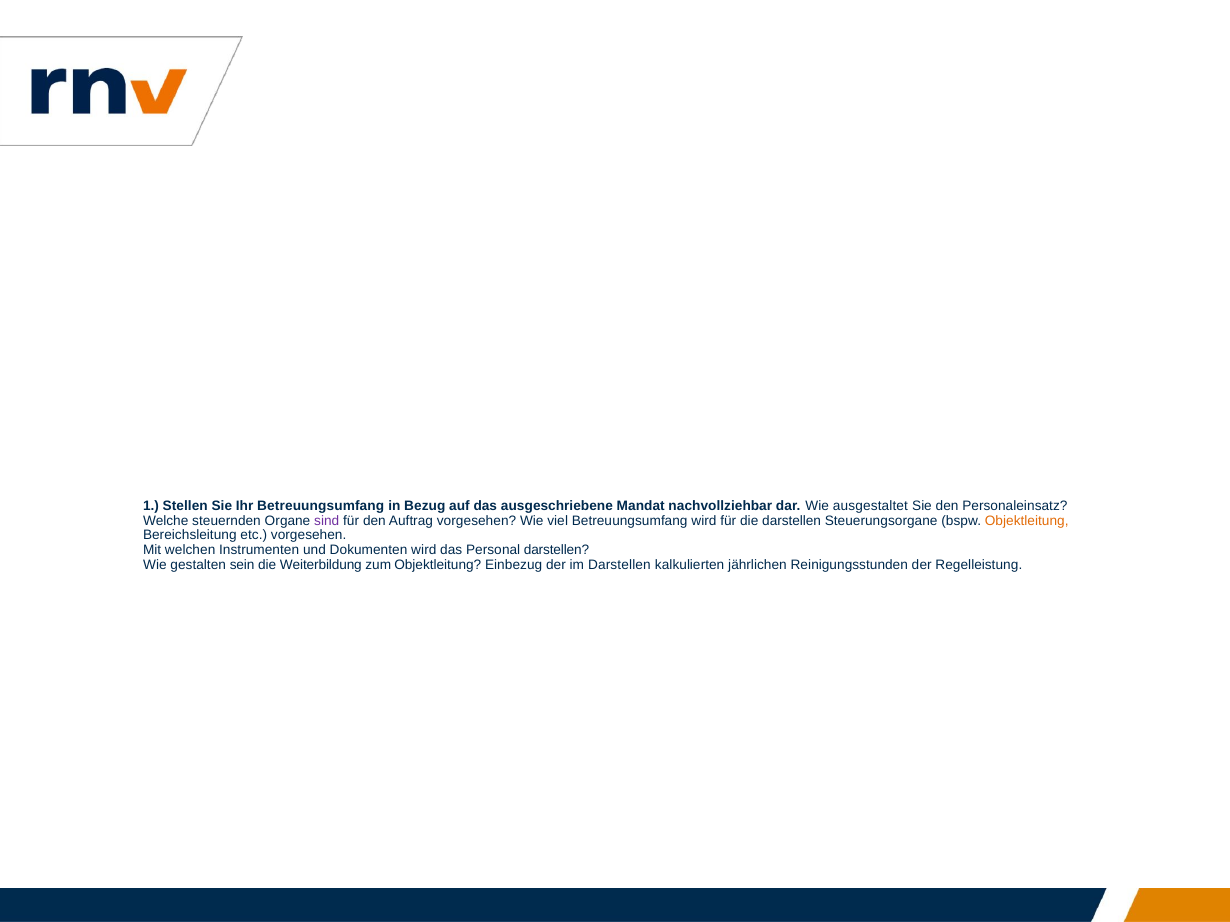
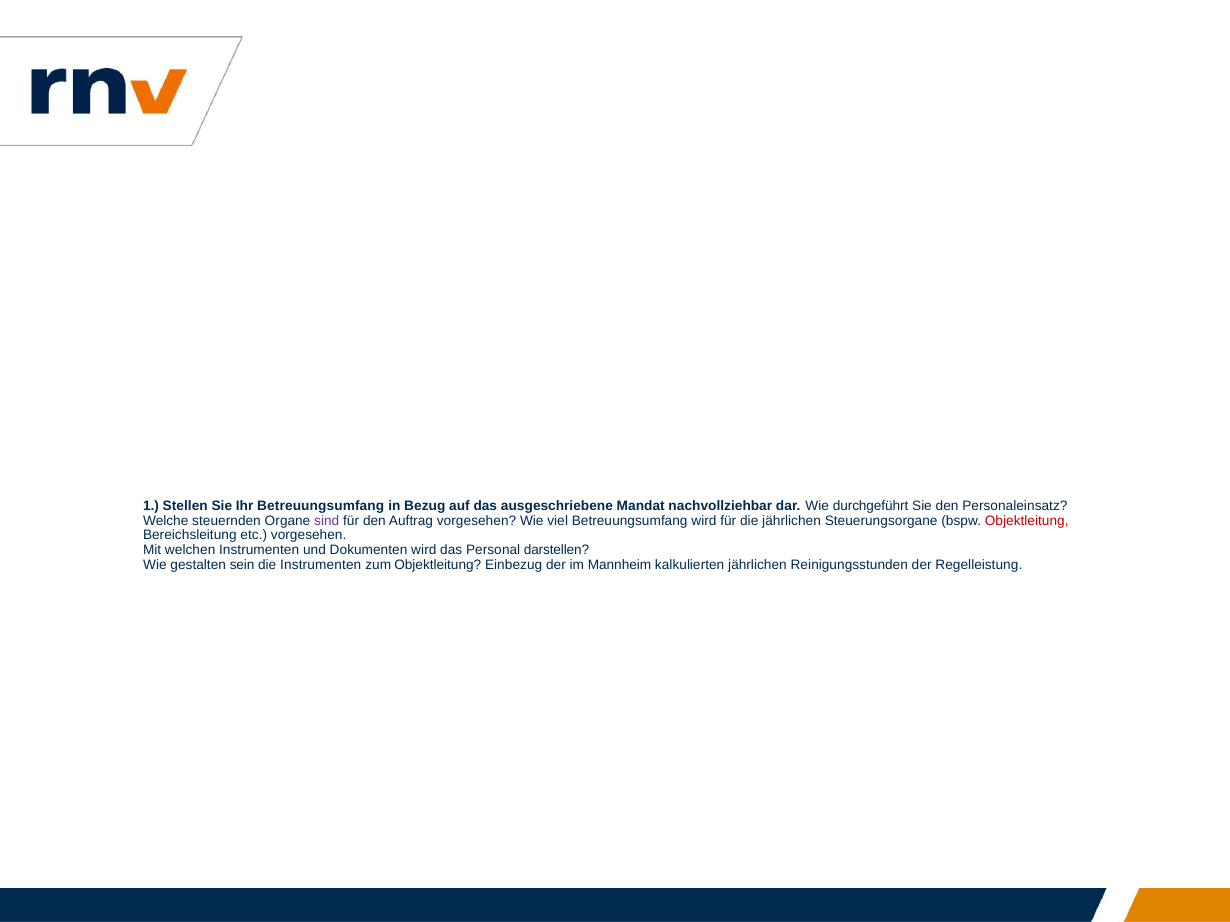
ausgestaltet: ausgestaltet -> durchgeführt (871, 506)
die darstellen: darstellen -> jährlichen (792, 521)
Objektleitung colour: orange -> red (1027, 521)
die Weiterbildung: Weiterbildung -> Instrumenten (321, 565)
im Darstellen: Darstellen -> Mannheim (620, 565)
